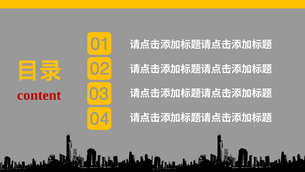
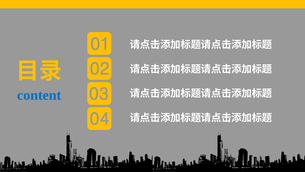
content colour: red -> blue (39, 95)
